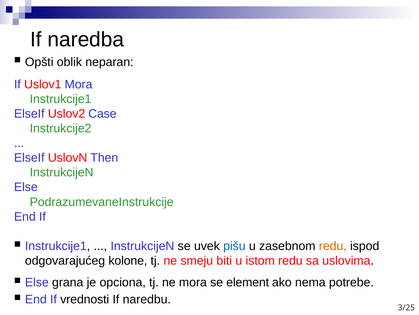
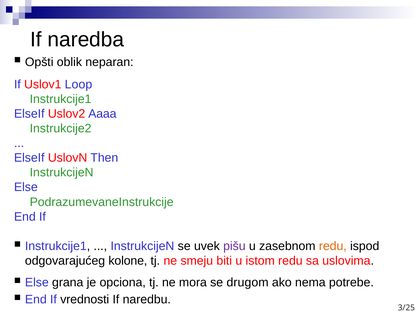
Uslov1 Mora: Mora -> Loop (78, 84)
Case: Case -> Aaaa (102, 114)
pišu colour: blue -> purple (234, 245)
element: element -> drugom (248, 282)
